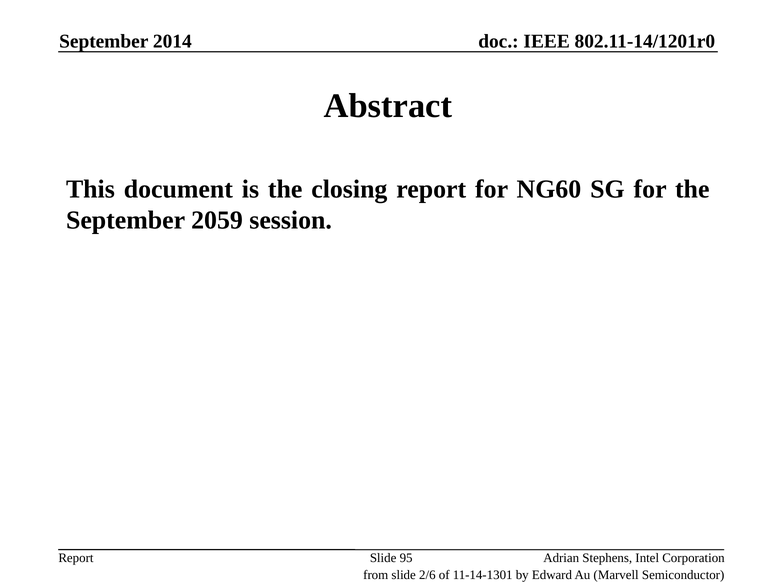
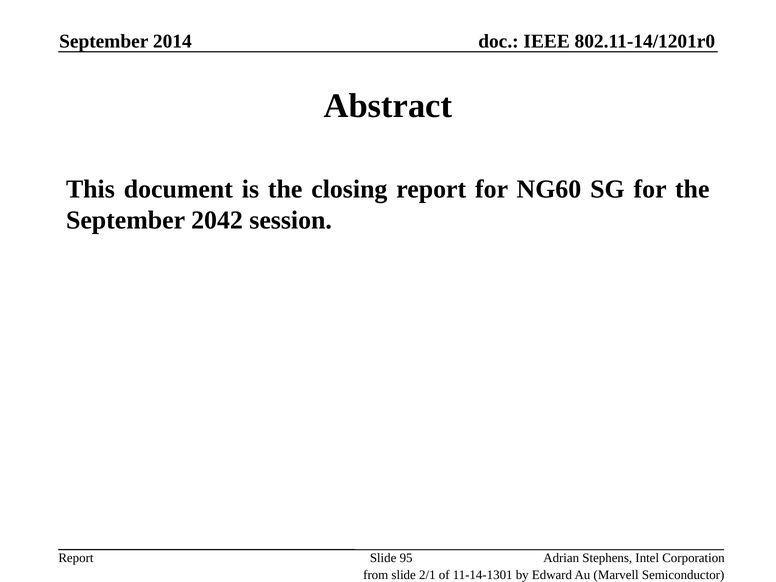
2059: 2059 -> 2042 (217, 220)
2/6: 2/6 -> 2/1 (427, 575)
